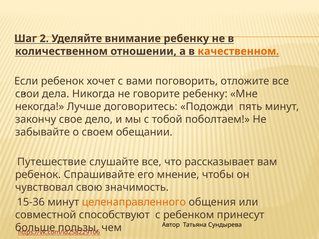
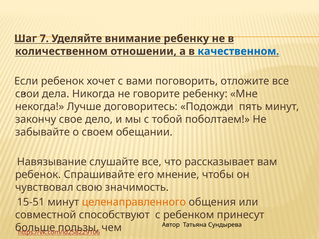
2: 2 -> 7 (44, 39)
качественном colour: orange -> blue (238, 51)
Путешествие: Путешествие -> Навязывание (52, 162)
15-36: 15-36 -> 15-51 (31, 202)
